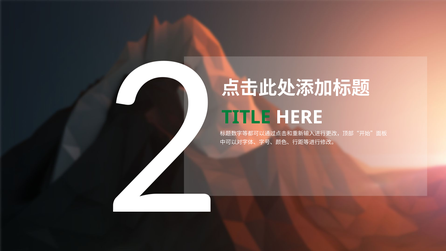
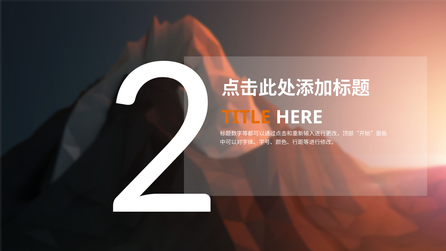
TITLE colour: green -> orange (246, 117)
